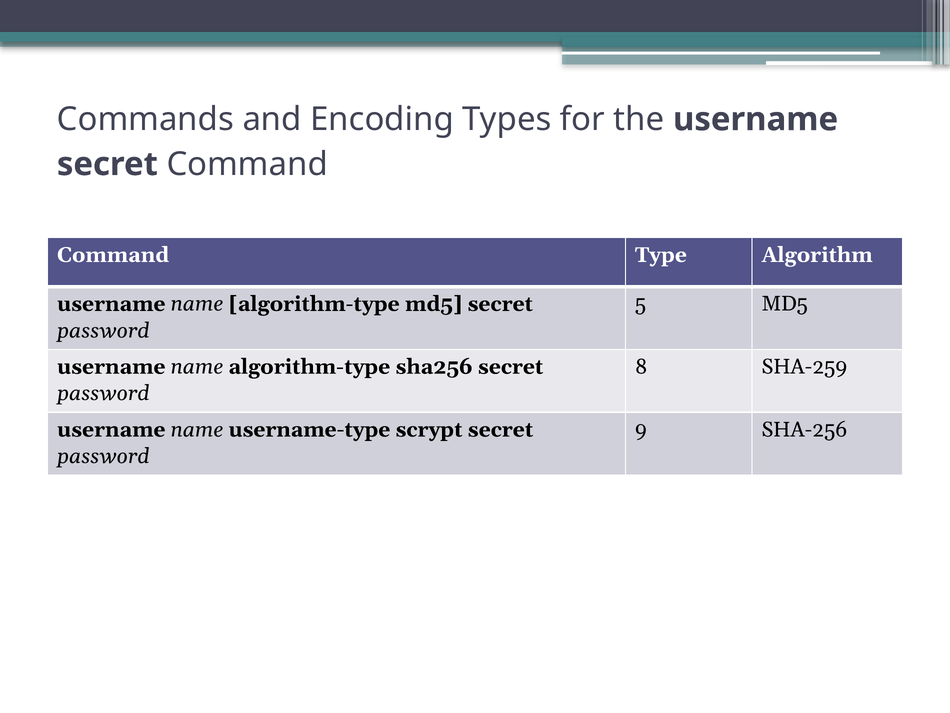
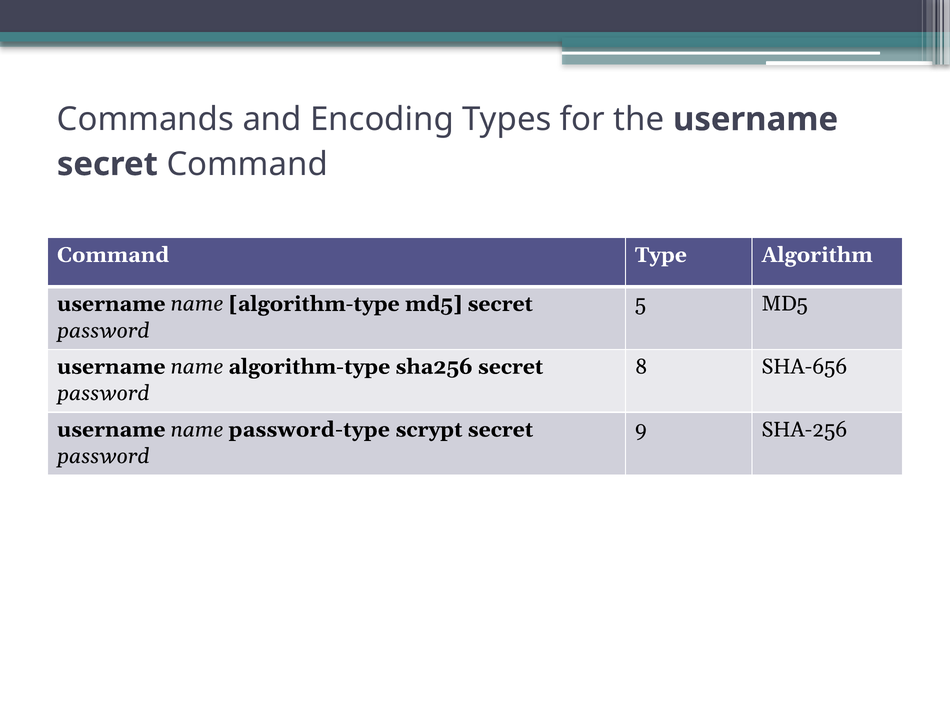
SHA-259: SHA-259 -> SHA-656 (804, 366)
username-type: username-type -> password-type (309, 429)
